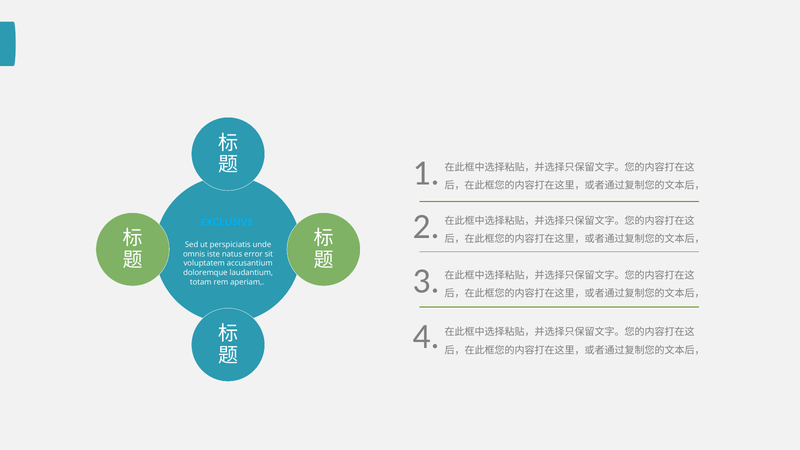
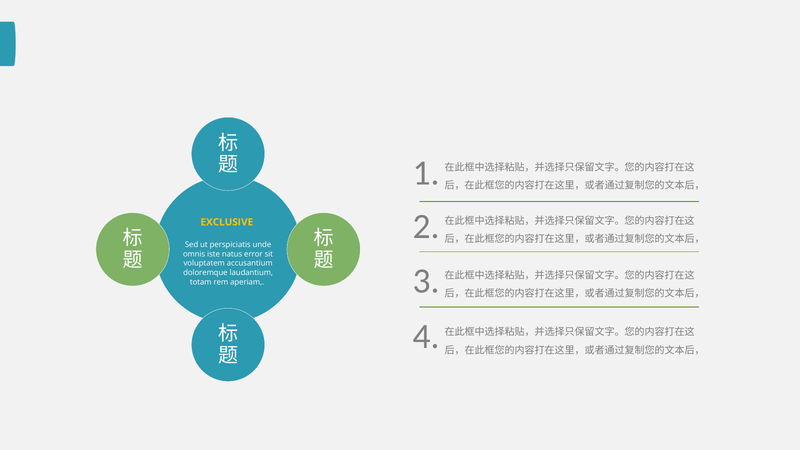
EXCLUSIVE colour: light blue -> yellow (227, 222)
